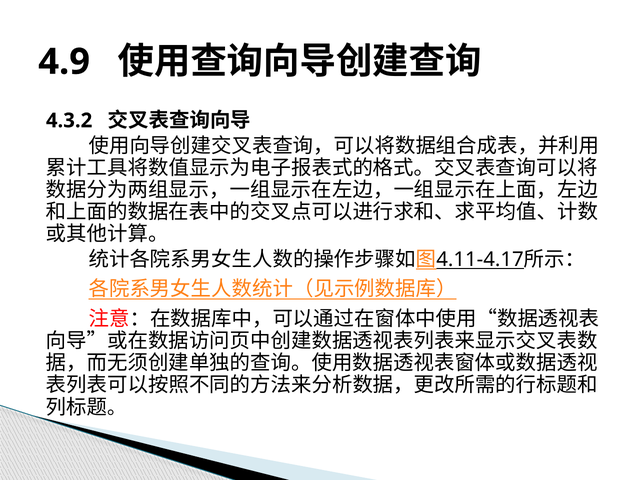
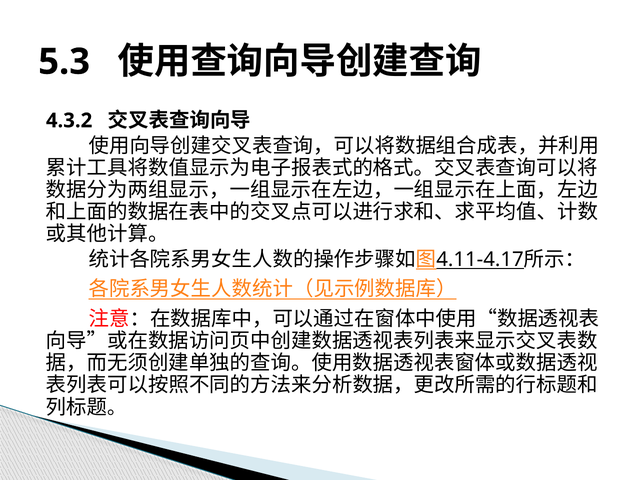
4.9: 4.9 -> 5.3 (64, 62)
